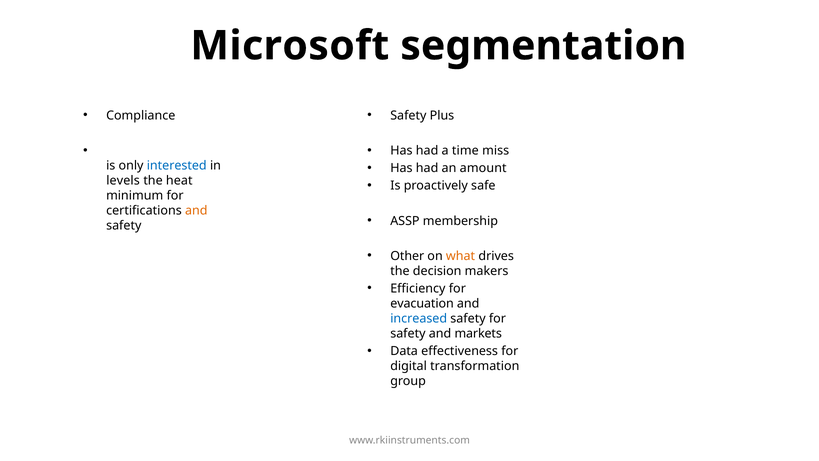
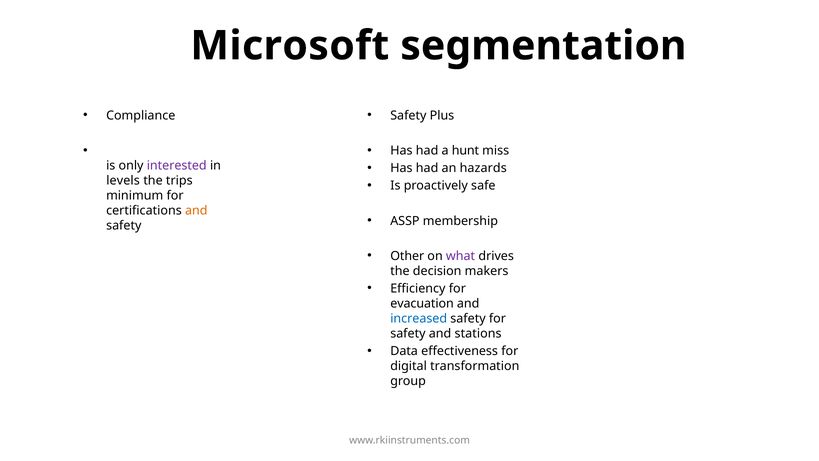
time: time -> hunt (465, 151)
amount: amount -> hazards (483, 168)
interested colour: blue -> purple (177, 166)
heat: heat -> trips (179, 181)
what colour: orange -> purple (460, 256)
markets: markets -> stations (478, 333)
